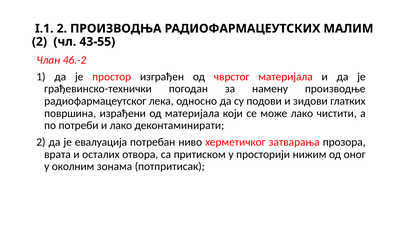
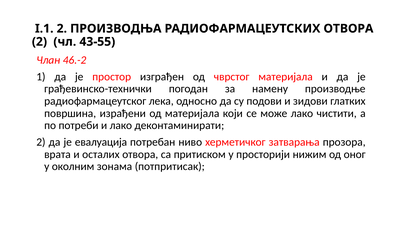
РАДИОФAРМАЦЕУТСКИХ МАЛИМ: МАЛИМ -> ОТВОРА (348, 29)
